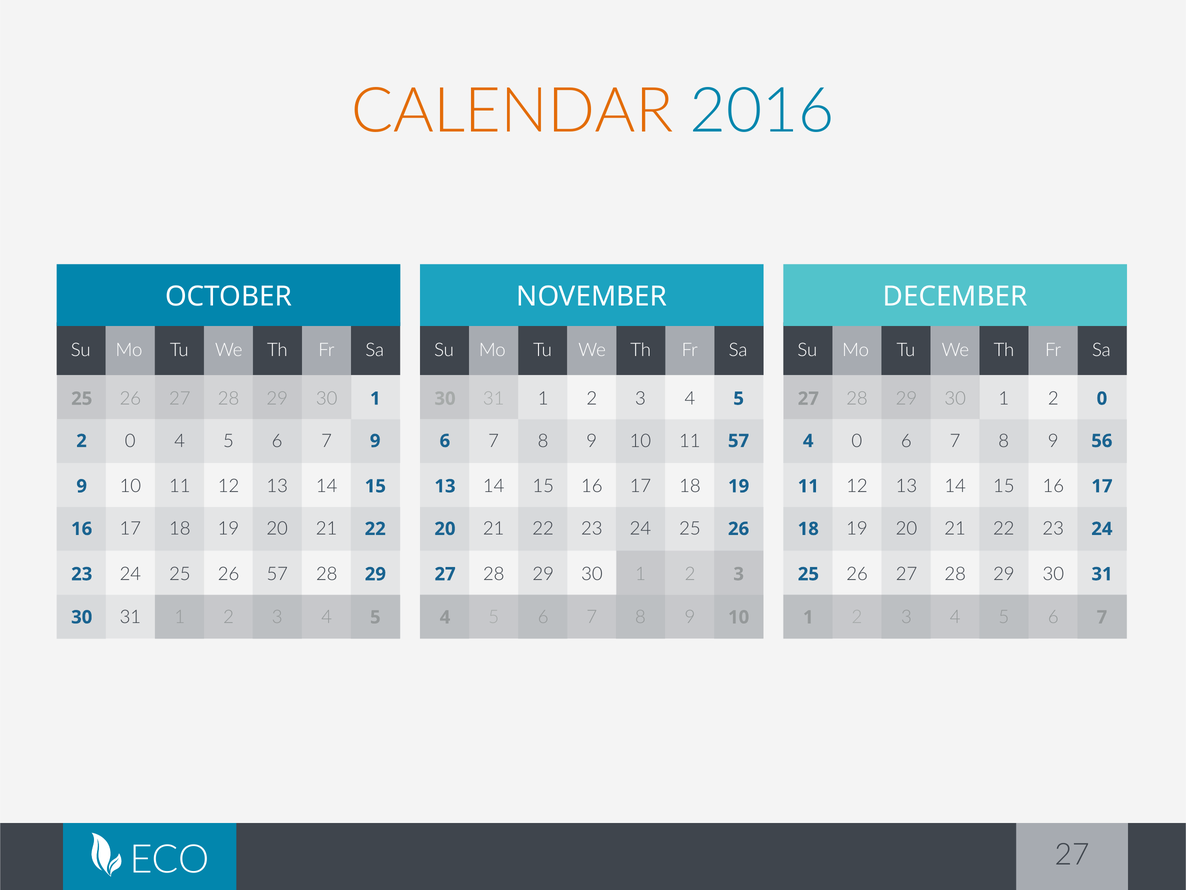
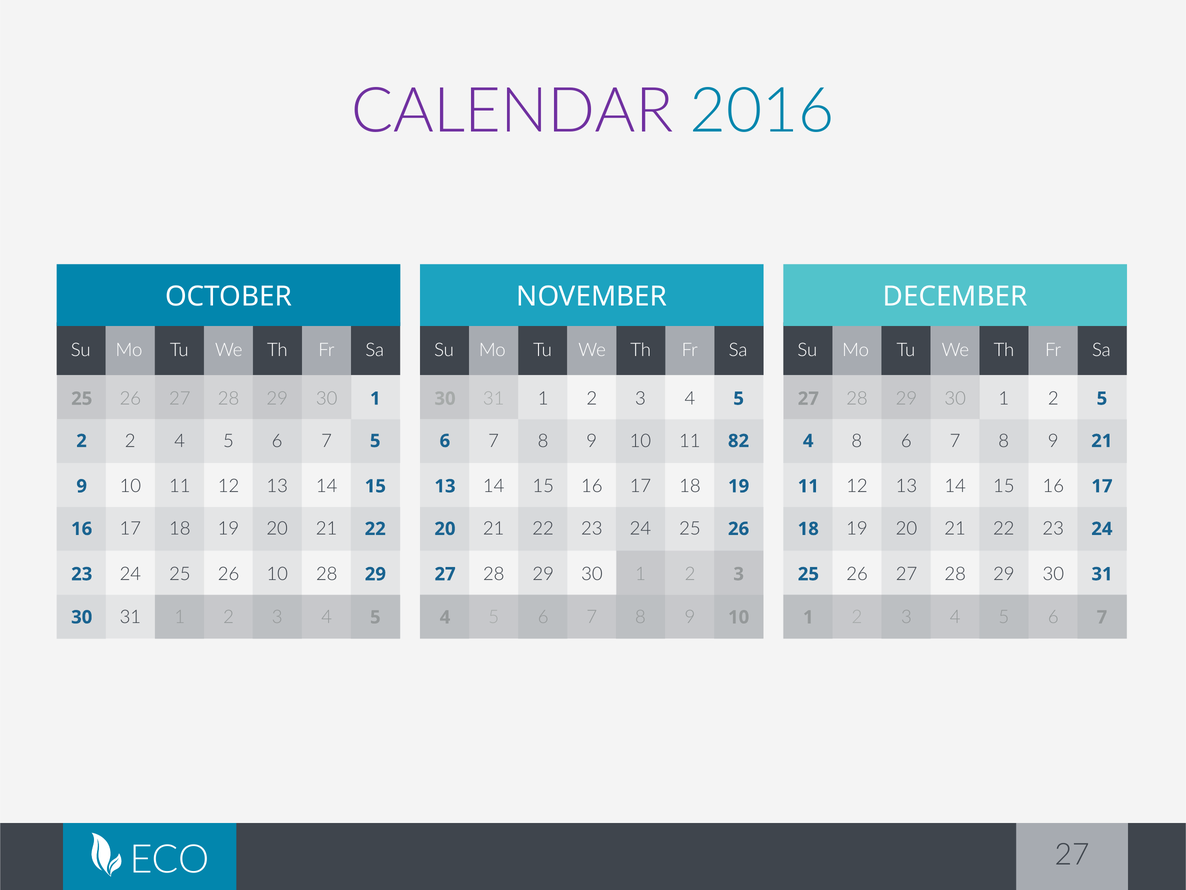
CALENDAR colour: orange -> purple (512, 111)
0: 0 -> 5 (1102, 398)
7 9: 9 -> 5 (375, 441)
11 57: 57 -> 82 (739, 441)
9 56: 56 -> 21 (1102, 441)
0: 0 -> 2 (130, 441)
4 0: 0 -> 8 (857, 441)
26 57: 57 -> 10 (277, 574)
